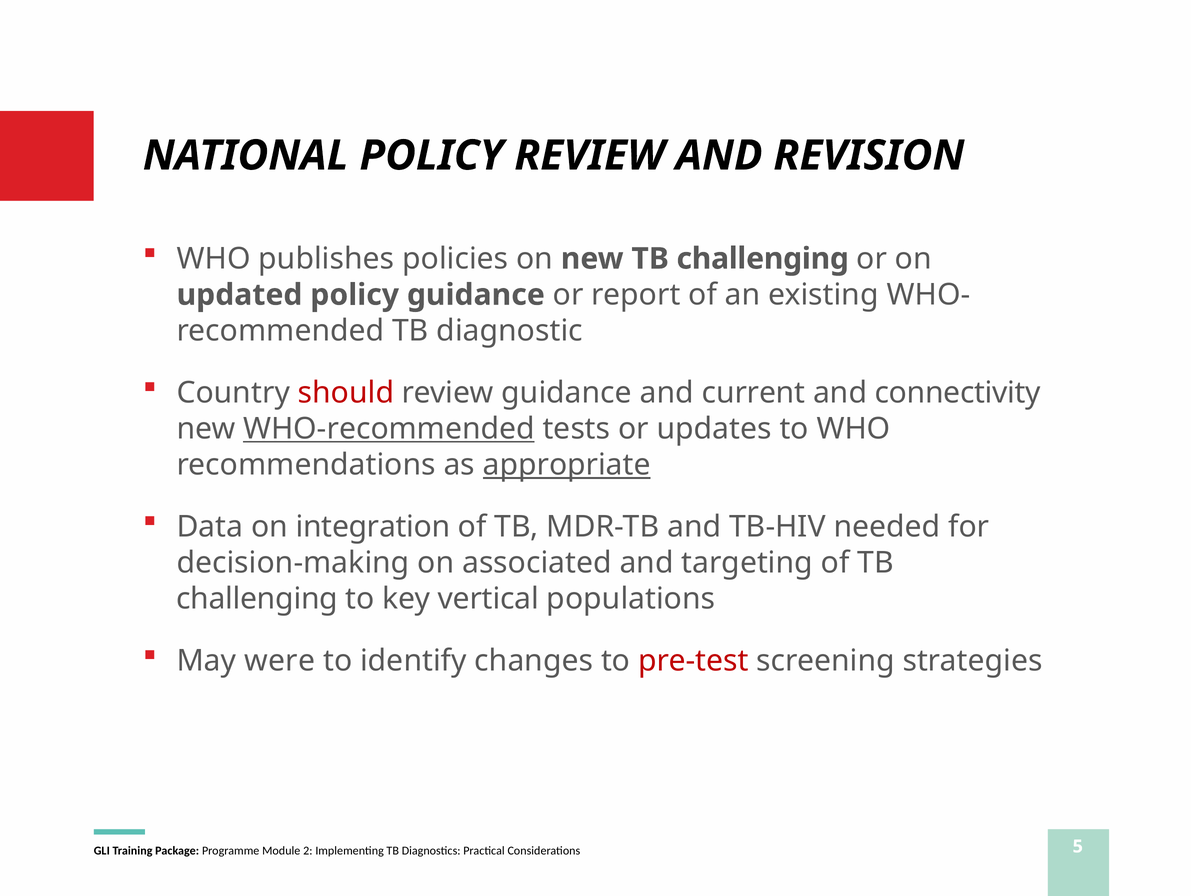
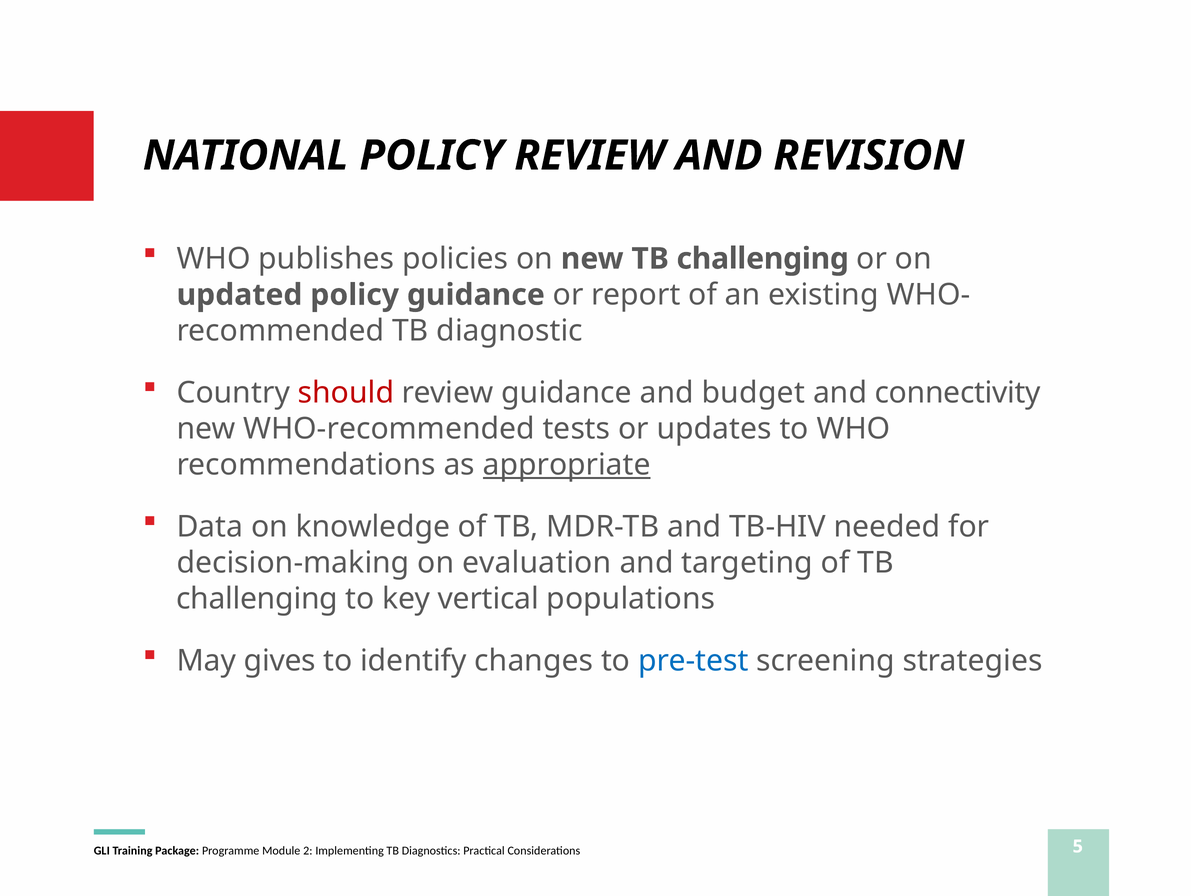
current: current -> budget (753, 393)
WHO-recommended underline: present -> none (389, 429)
integration: integration -> knowledge (373, 527)
associated: associated -> evaluation (537, 563)
were: were -> gives (280, 661)
pre-test colour: red -> blue (693, 661)
